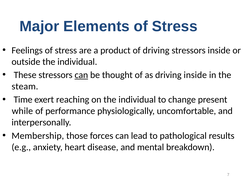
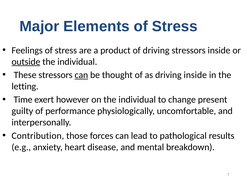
outside underline: none -> present (26, 62)
steam: steam -> letting (25, 86)
reaching: reaching -> however (73, 100)
while: while -> guilty (22, 111)
Membership: Membership -> Contribution (38, 136)
